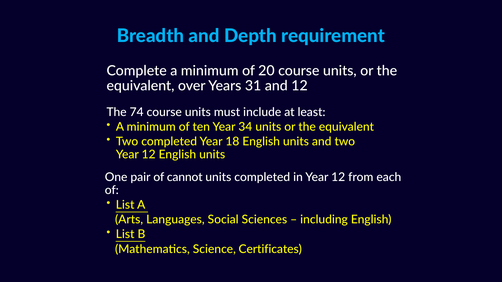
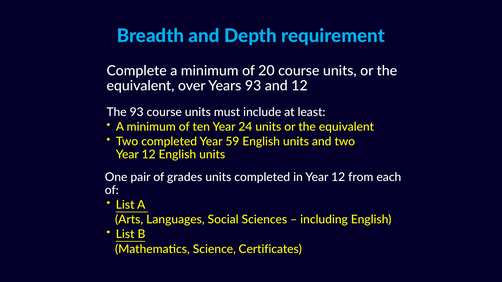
Years 31: 31 -> 93 (253, 86)
The 74: 74 -> 93 (137, 112)
34: 34 -> 24 (245, 127)
18: 18 -> 59 (232, 142)
cannot: cannot -> grades (185, 177)
